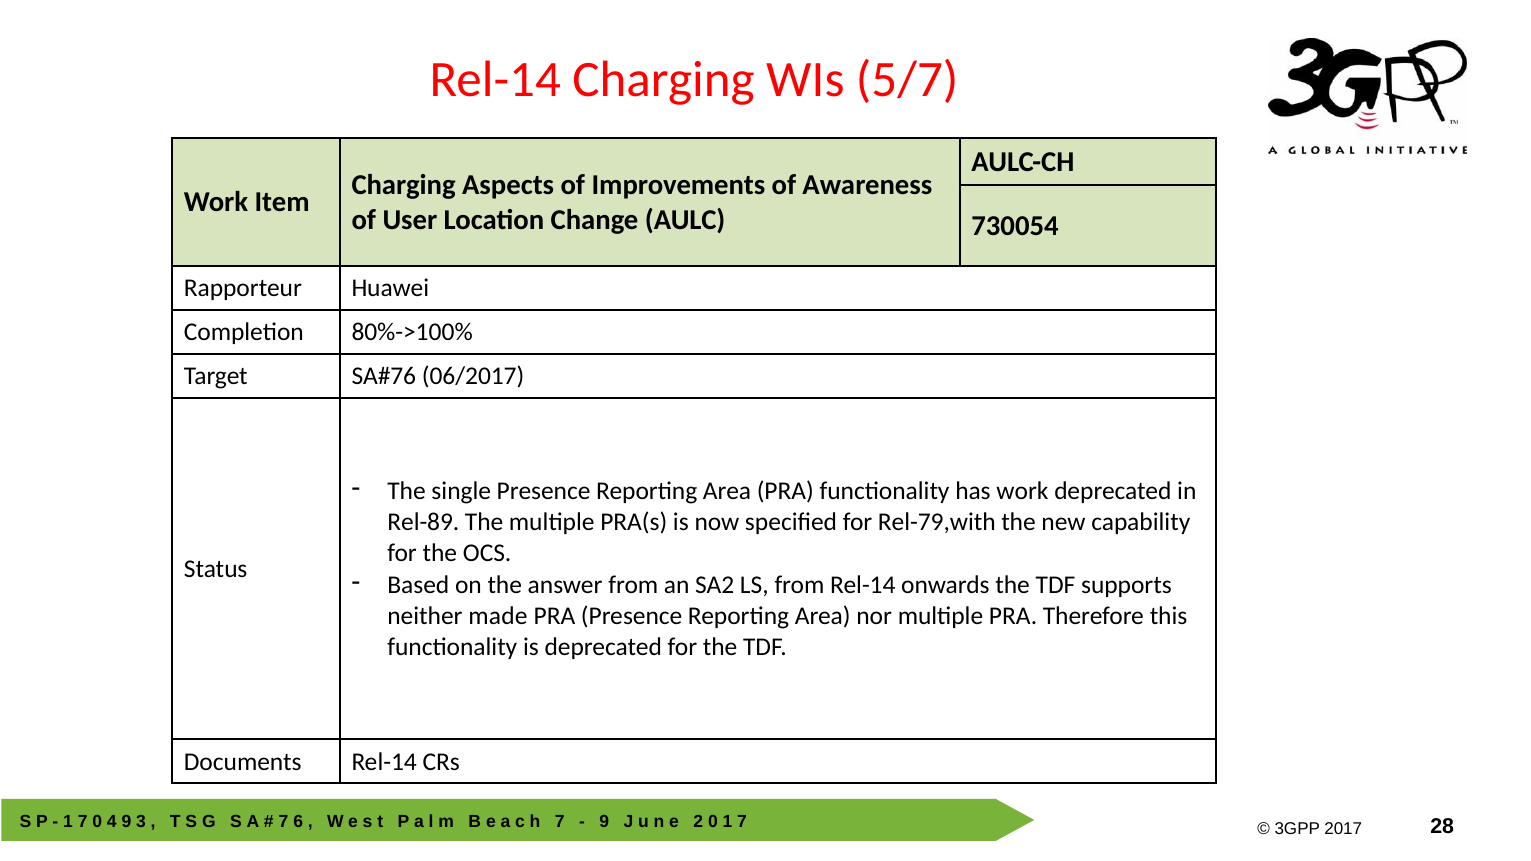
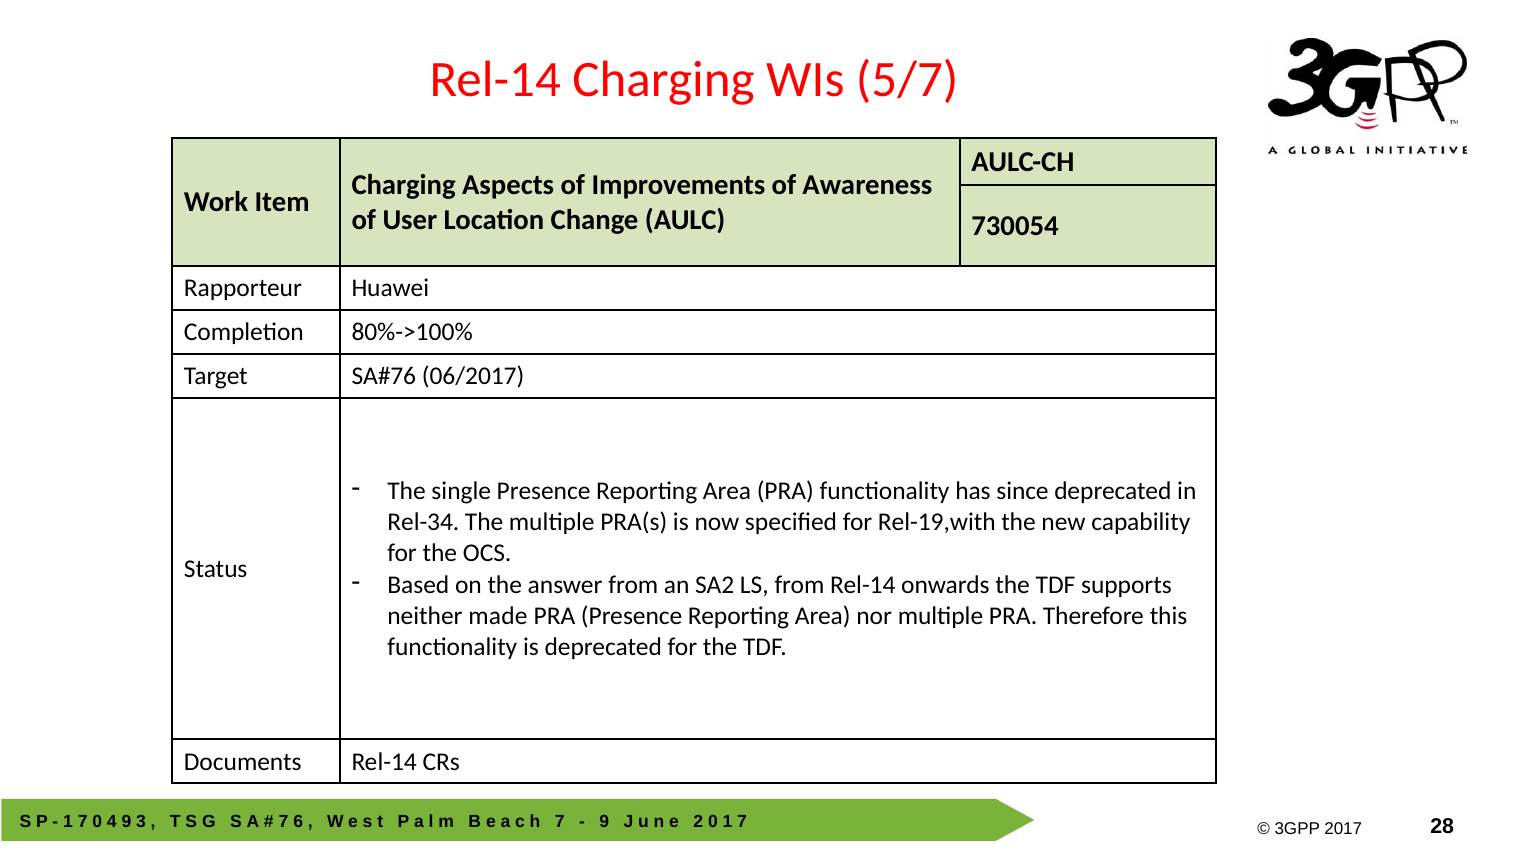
has work: work -> since (1023, 491)
Rel-89: Rel-89 -> Rel-34 (423, 522)
Rel-79,with: Rel-79,with -> Rel-19,with (937, 522)
